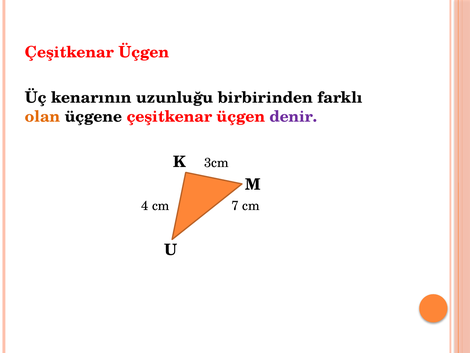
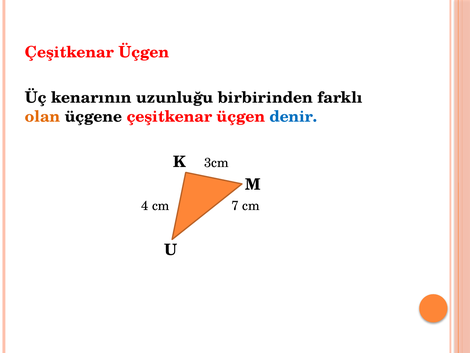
denir colour: purple -> blue (293, 116)
